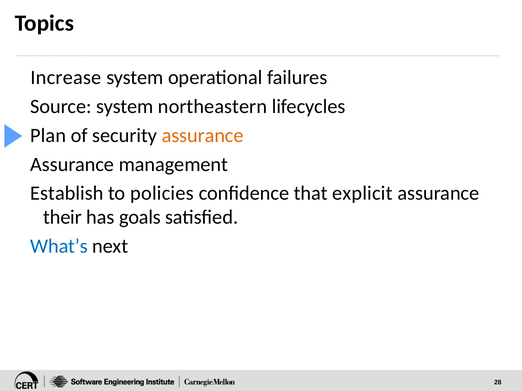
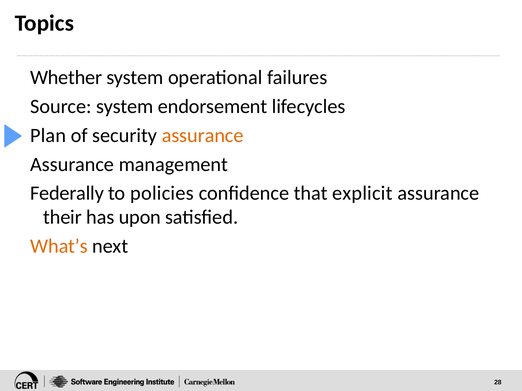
Increase: Increase -> Whether (66, 78)
northeastern: northeastern -> endorsement (213, 107)
Establish: Establish -> Federally (67, 193)
goals: goals -> upon (140, 217)
What’s colour: blue -> orange (59, 246)
